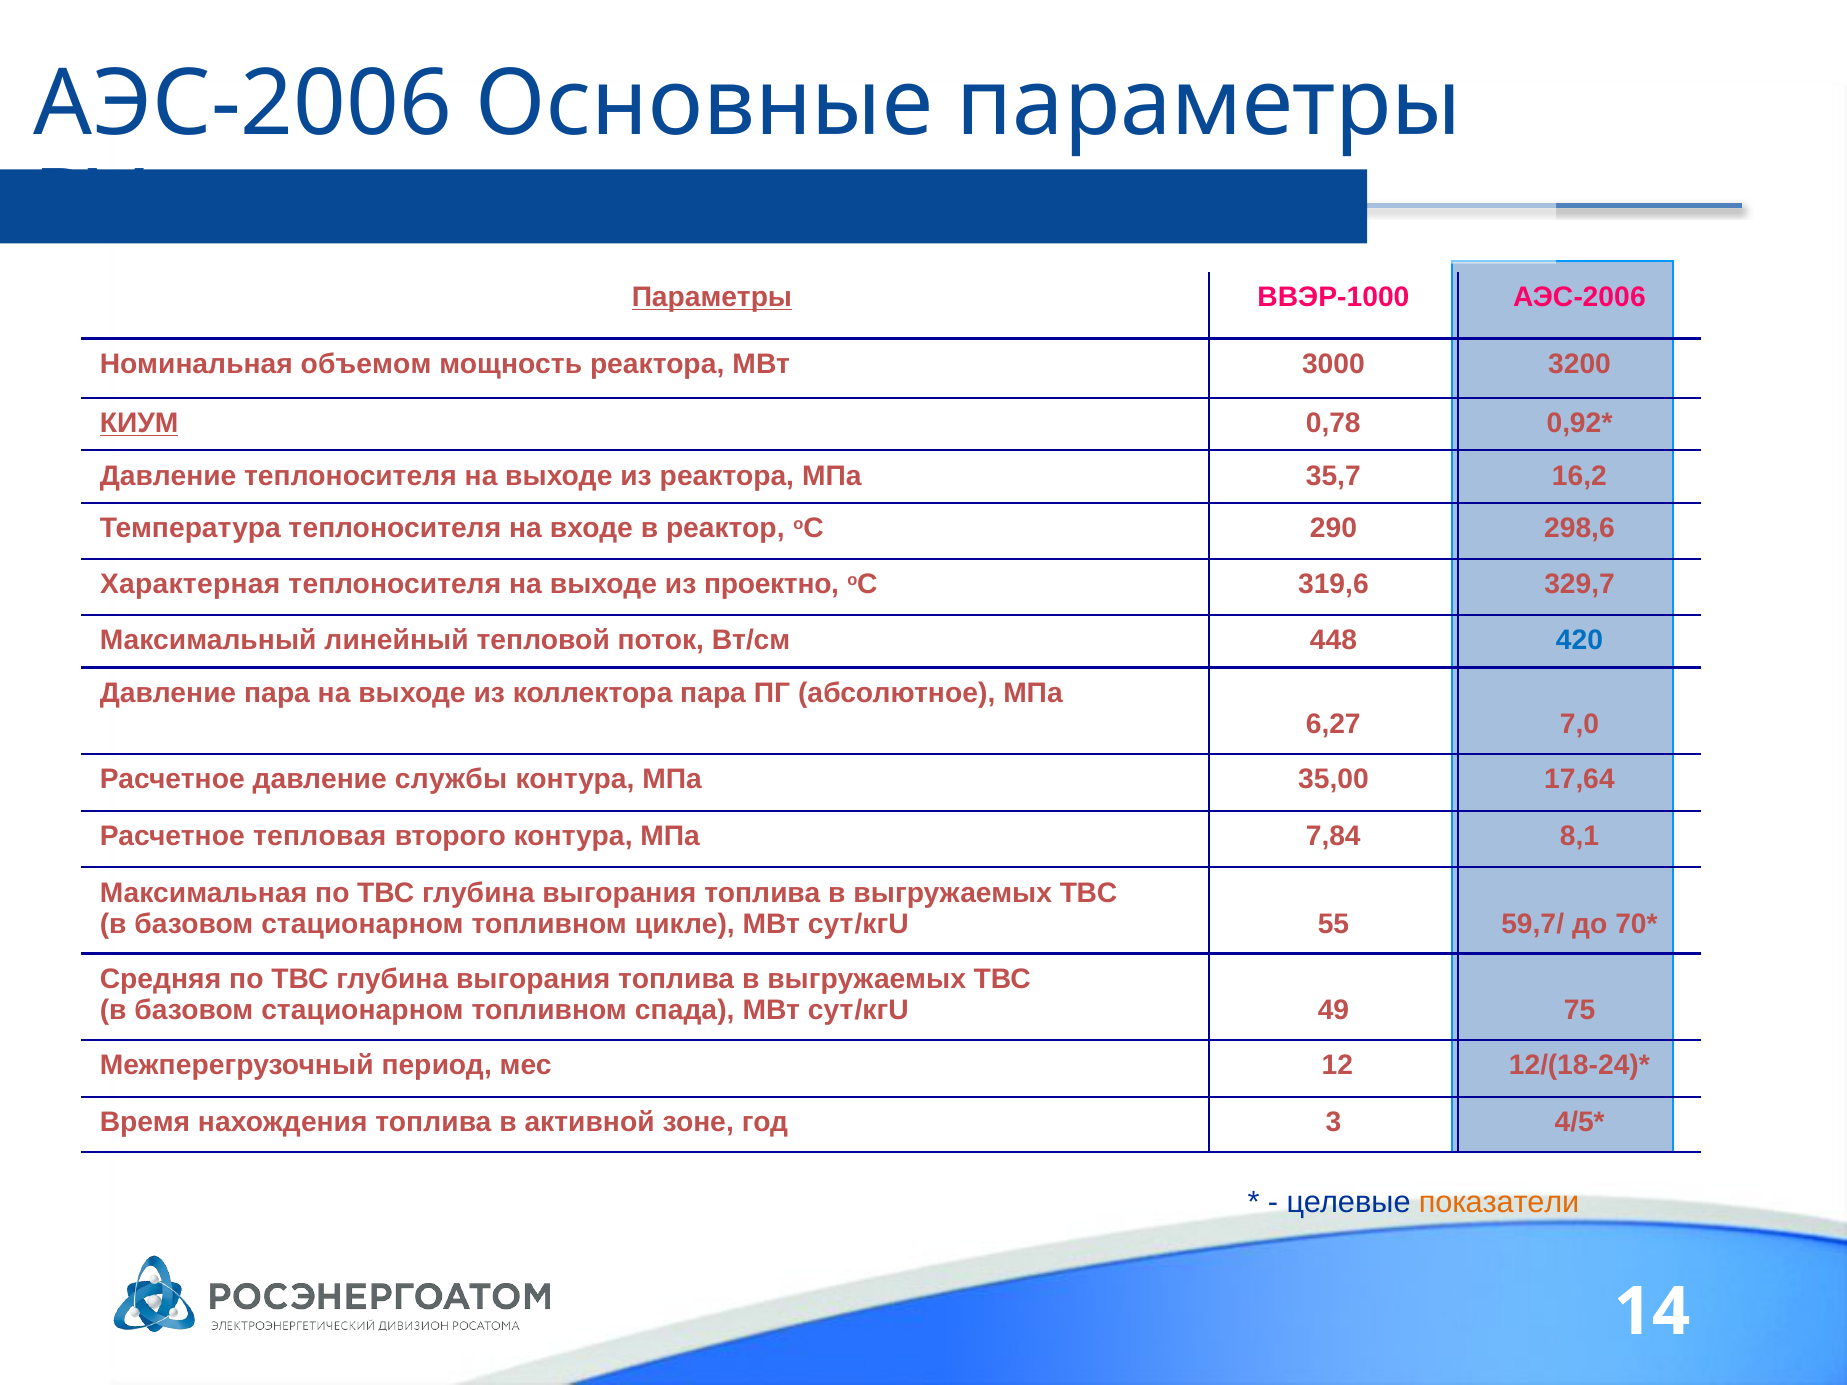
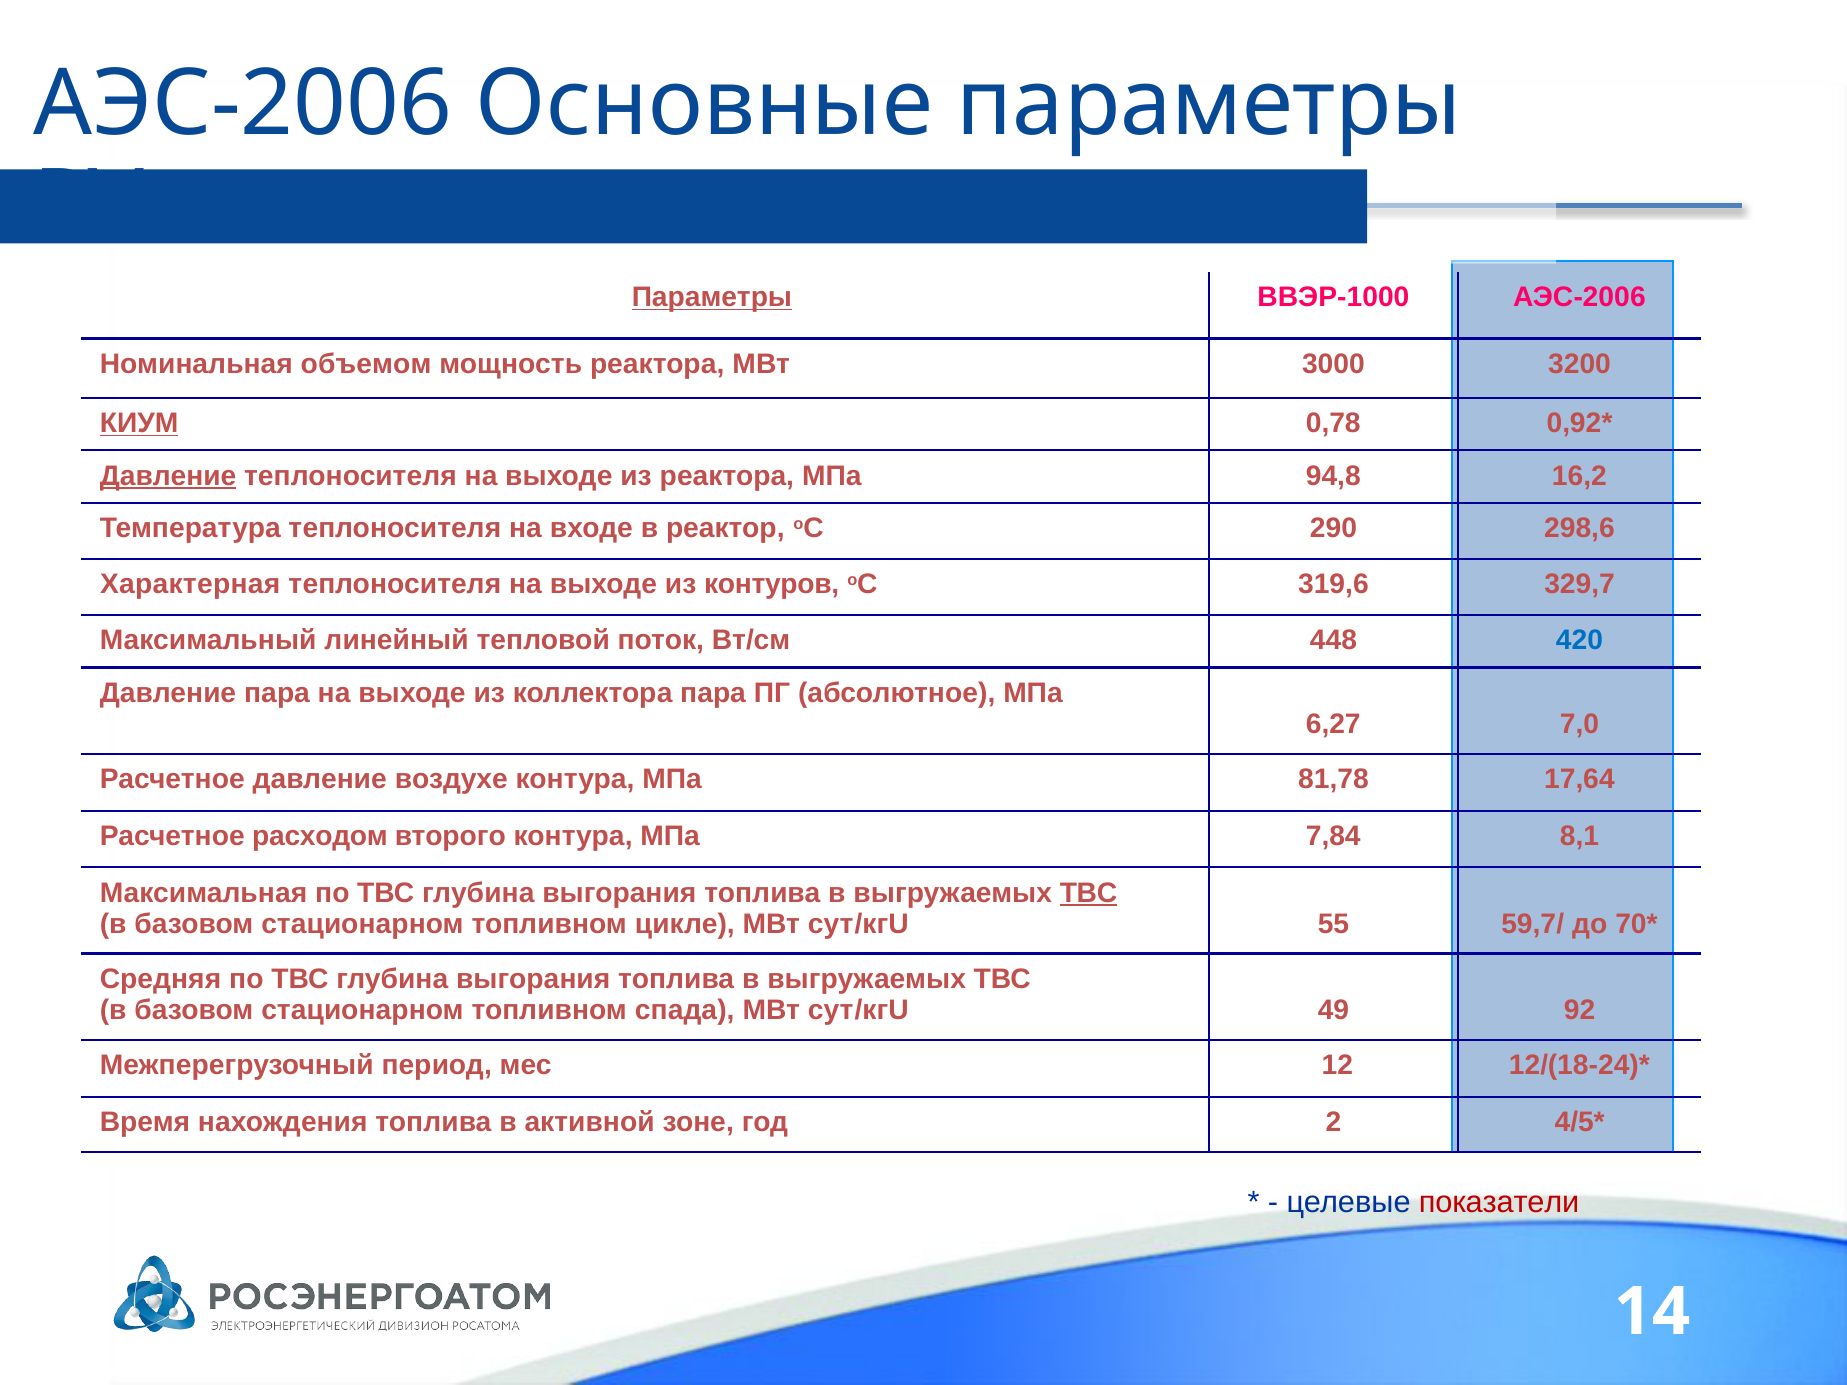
Давление underline: none -> present (168, 476)
35,7: 35,7 -> 94,8 (1333, 476)
проектно: проектно -> контуров (772, 584)
службы: службы -> воздухе (451, 779)
35,00: 35,00 -> 81,78 (1333, 779)
тепловая: тепловая -> расходом (320, 836)
ТВС underline: none -> present (1089, 893)
75: 75 -> 92 (1580, 1011)
3: 3 -> 2 (1333, 1122)
показатели colour: orange -> red (1499, 1203)
